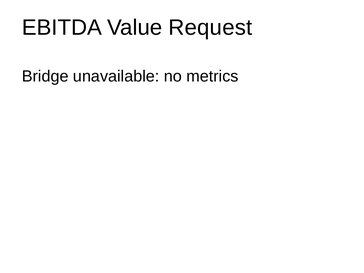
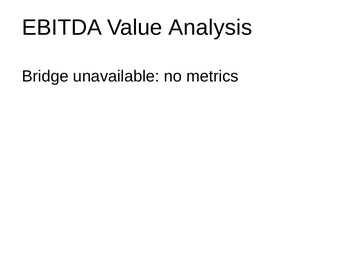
Request: Request -> Analysis (210, 28)
